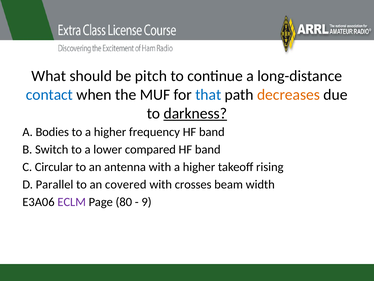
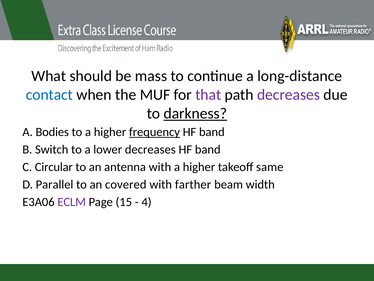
pitch: pitch -> mass (151, 76)
that colour: blue -> purple (208, 95)
decreases colour: orange -> purple (289, 95)
frequency underline: none -> present (154, 132)
lower compared: compared -> decreases (150, 149)
rising: rising -> same (270, 167)
crosses: crosses -> farther (193, 184)
80: 80 -> 15 (124, 202)
9: 9 -> 4 (147, 202)
